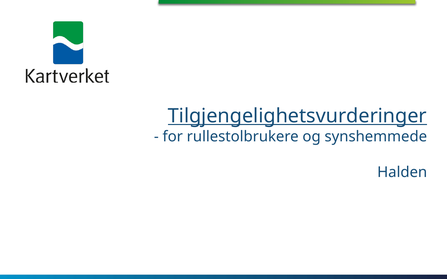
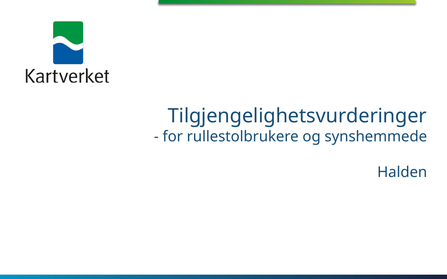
Tilgjengelighetsvurderinger underline: present -> none (297, 116)
